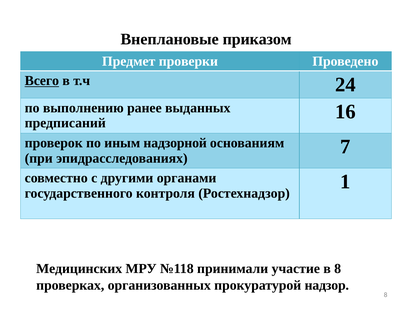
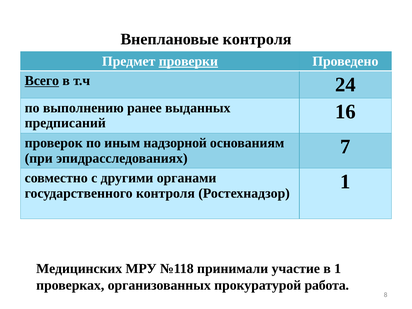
Внеплановые приказом: приказом -> контроля (257, 39)
проверки underline: none -> present (188, 61)
в 8: 8 -> 1 (338, 269)
надзор: надзор -> работа (327, 285)
